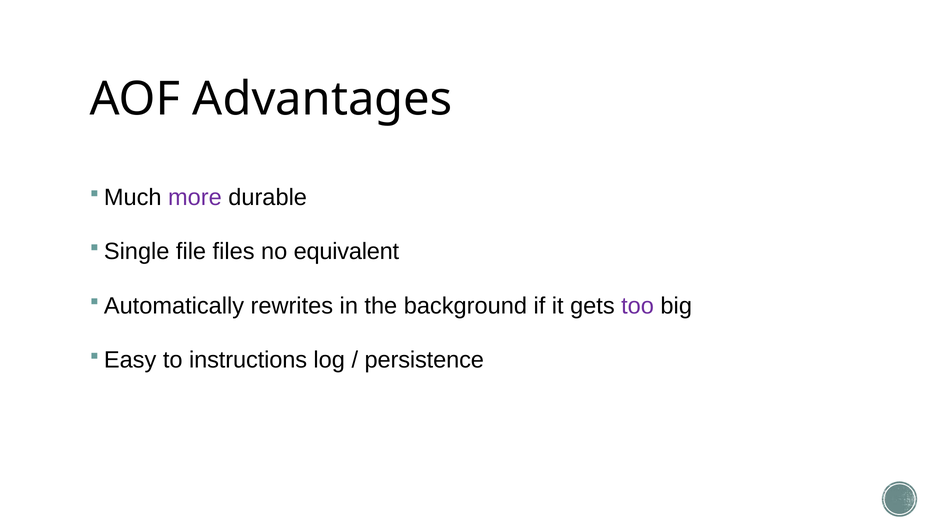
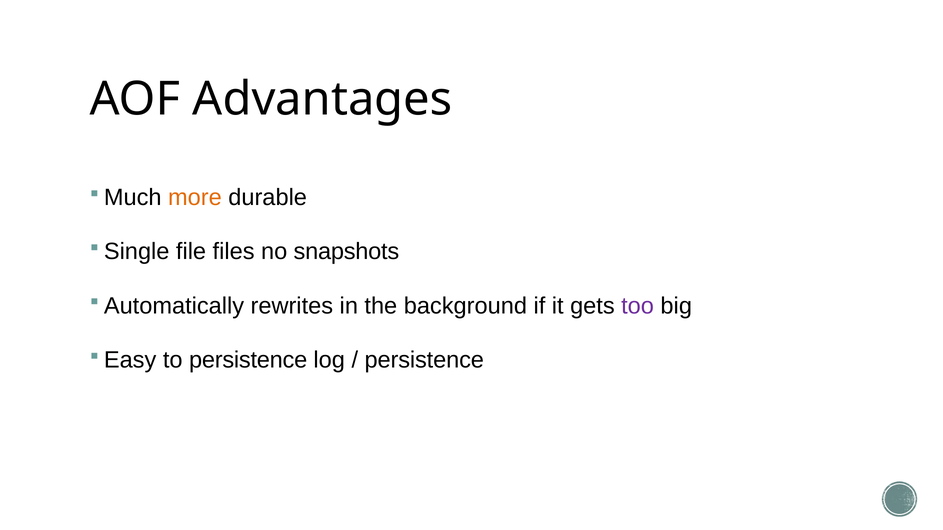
more colour: purple -> orange (195, 198)
equivalent: equivalent -> snapshots (346, 252)
to instructions: instructions -> persistence (248, 360)
